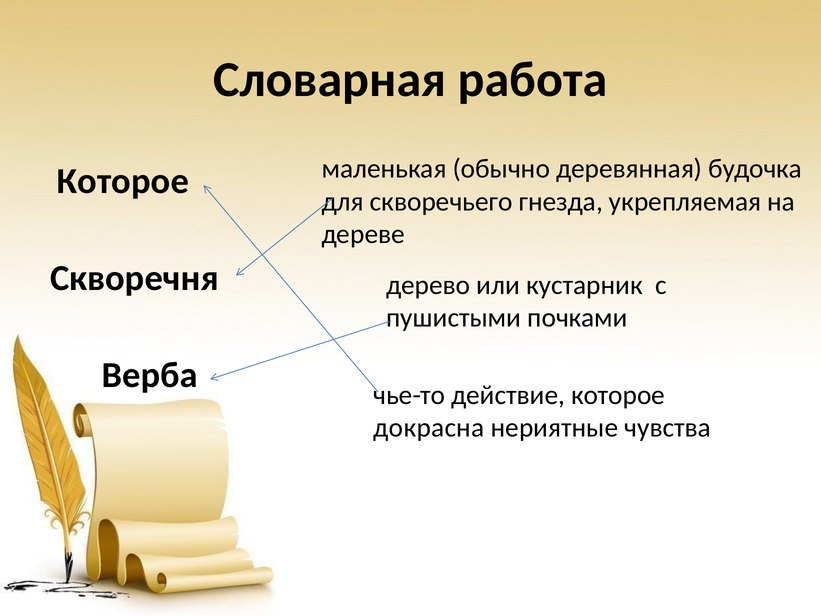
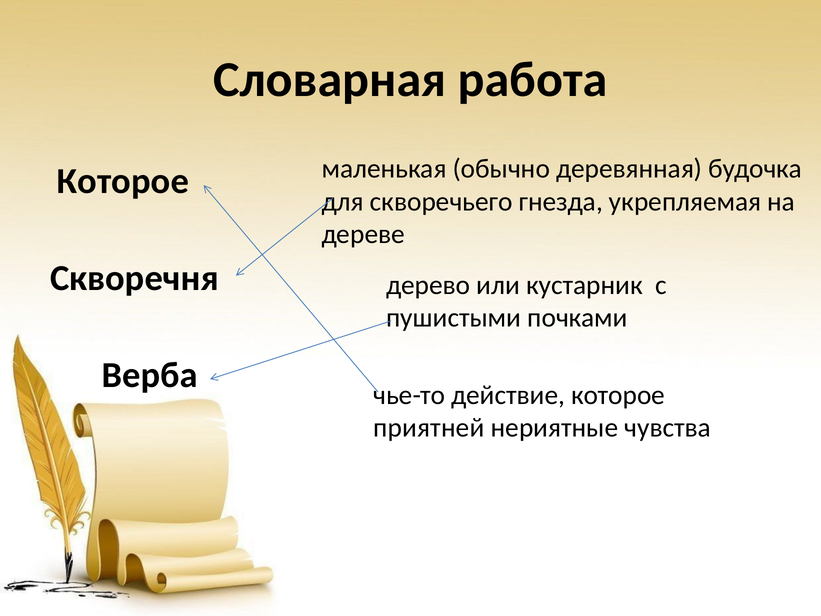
докрасна: докрасна -> приятней (429, 428)
